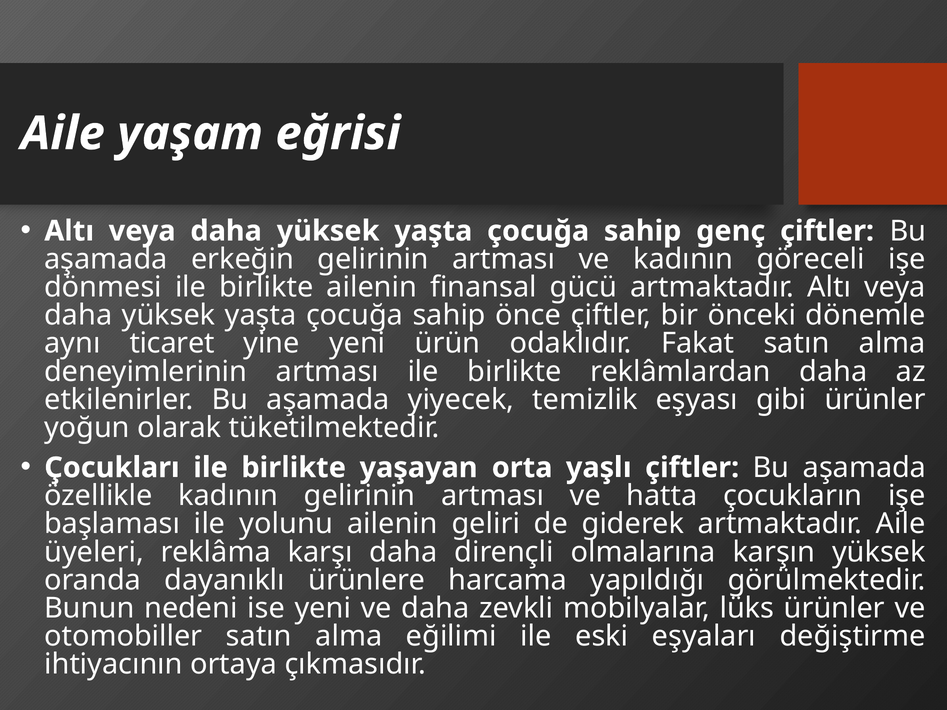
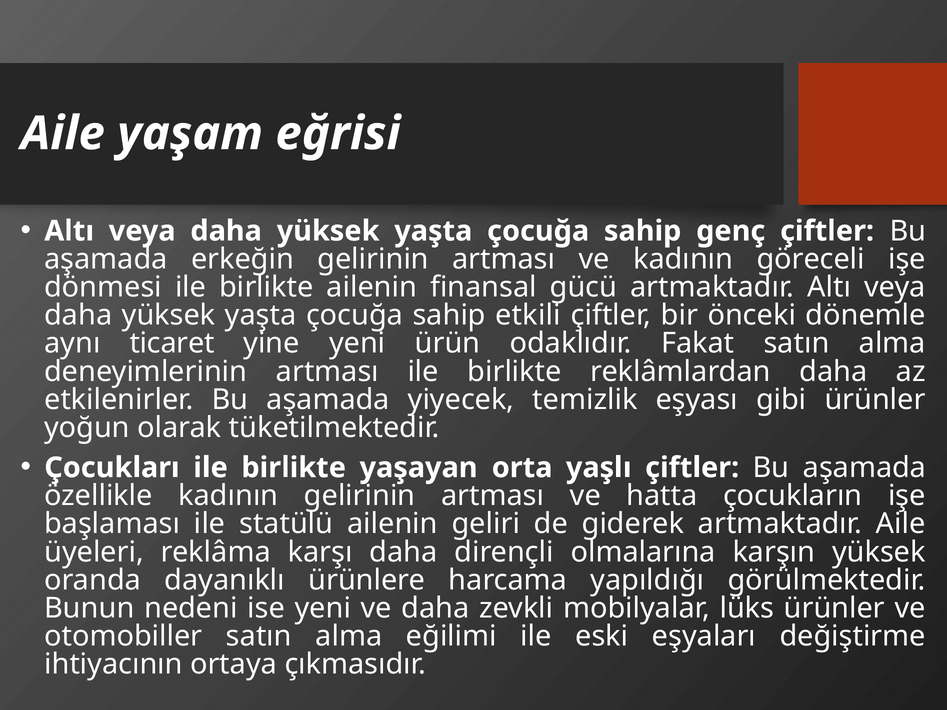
önce: önce -> etkili (528, 315)
yolunu: yolunu -> statülü (286, 524)
